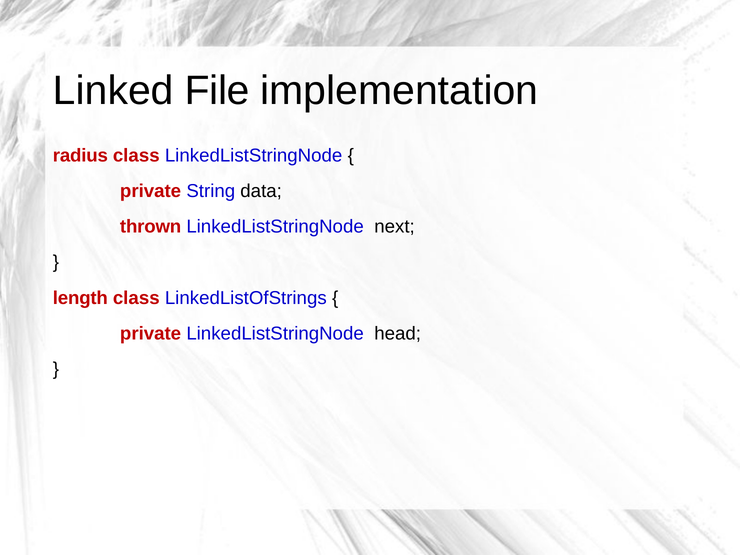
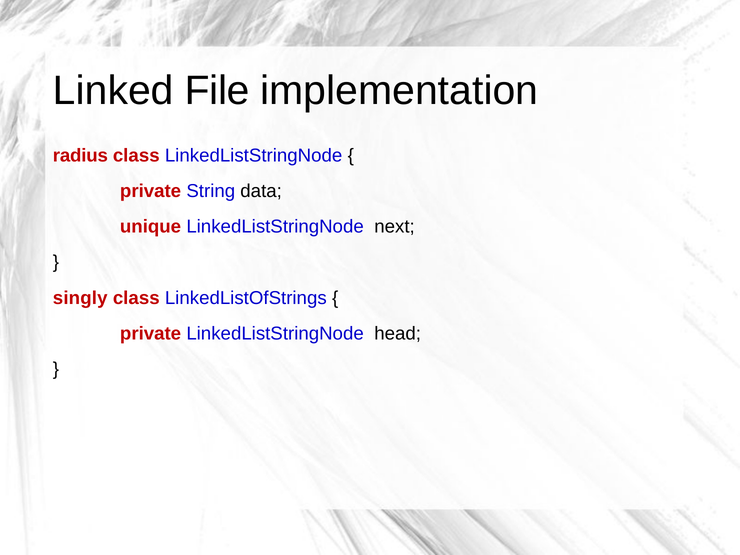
thrown: thrown -> unique (151, 227)
length: length -> singly (80, 298)
